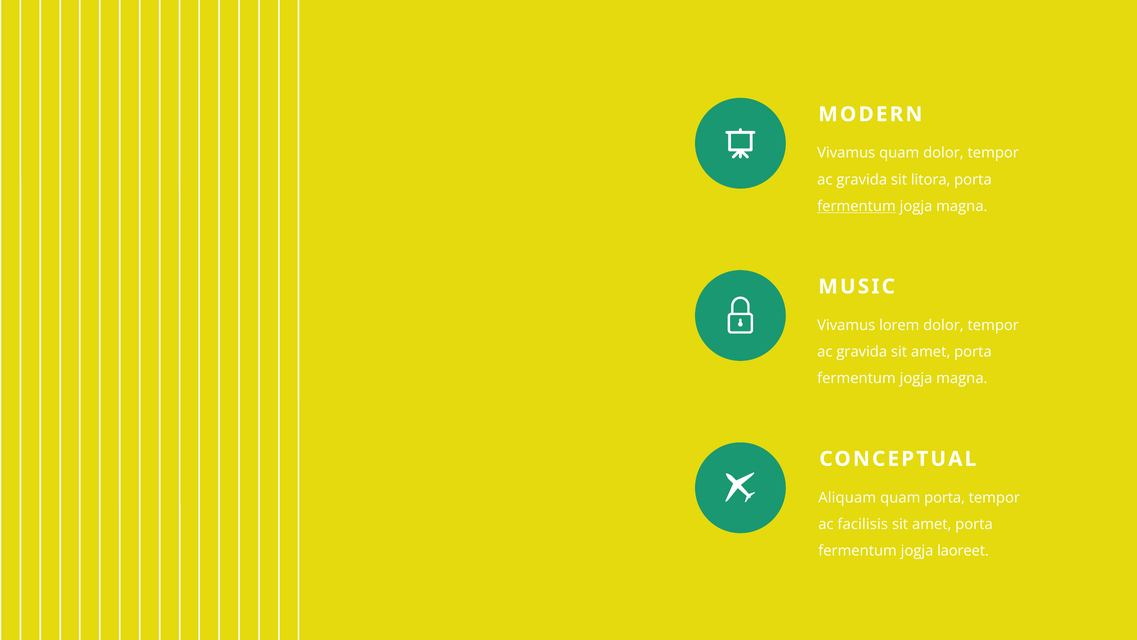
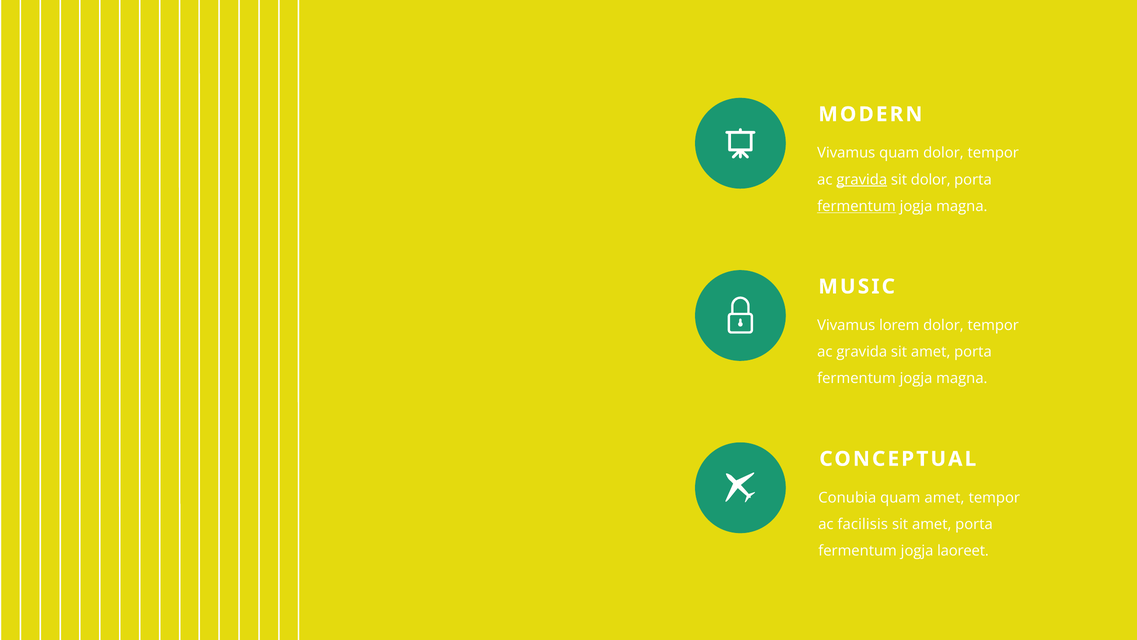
gravida underline: none -> present (862, 180)
sit litora: litora -> dolor (931, 180)
Aliquam: Aliquam -> Conubia (847, 497)
quam porta: porta -> amet (944, 497)
